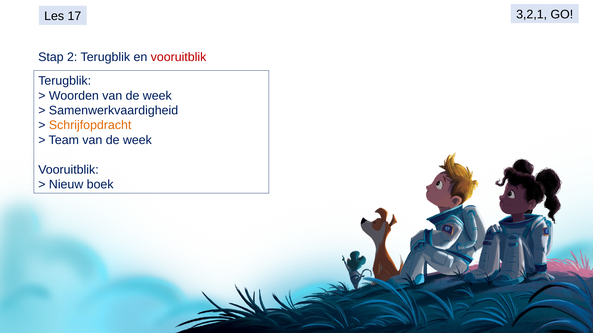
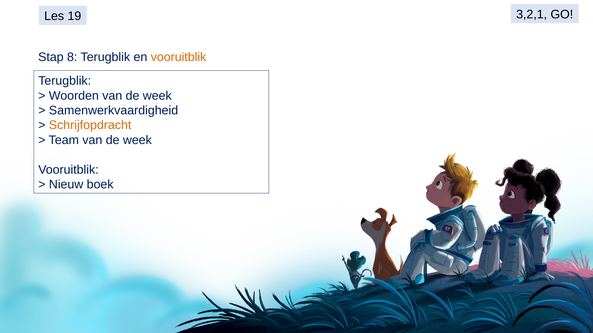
17: 17 -> 19 (74, 16)
2: 2 -> 8 (72, 57)
vooruitblik colour: red -> orange (179, 57)
